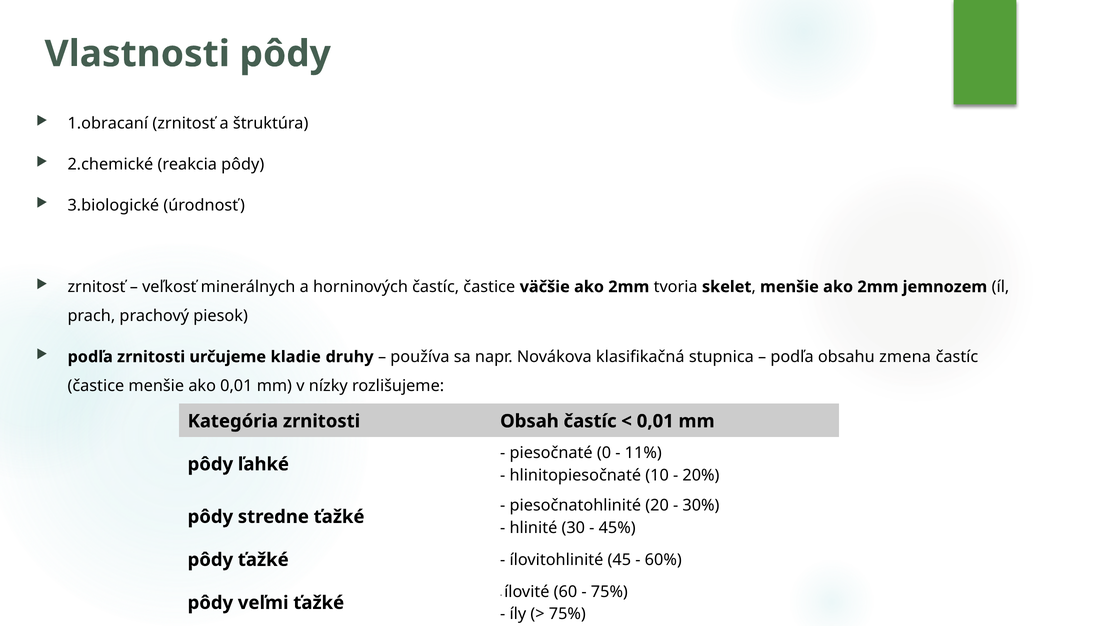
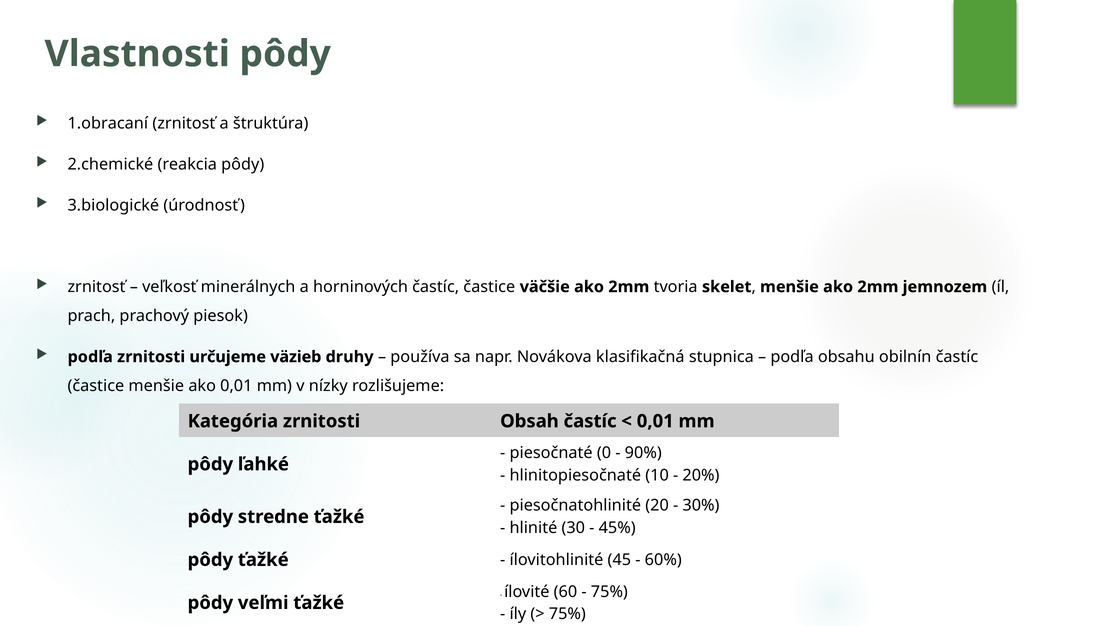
kladie: kladie -> väzieb (296, 357)
zmena: zmena -> obilnín (905, 357)
11%: 11% -> 90% (643, 454)
